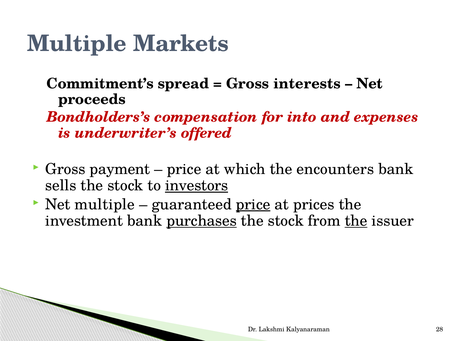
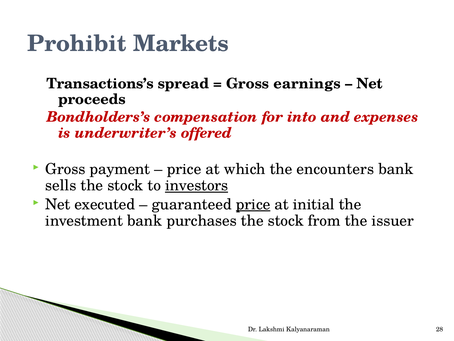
Multiple: Multiple -> Prohibit (77, 44)
Commitment’s: Commitment’s -> Transactions’s (100, 84)
interests: interests -> earnings (307, 84)
Net multiple: multiple -> executed (105, 204)
prices: prices -> initial (314, 204)
purchases underline: present -> none (202, 220)
the underline: present -> none (356, 220)
